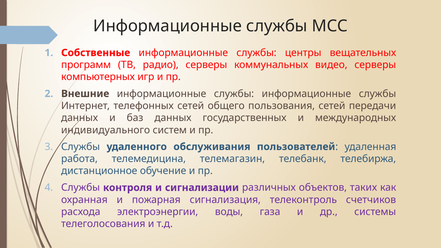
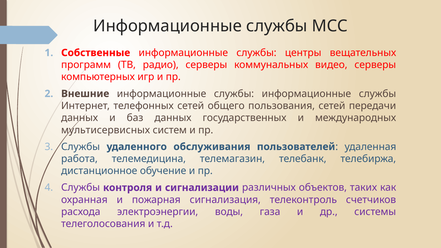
индивидуального: индивидуального -> мультисервисных (106, 130)
